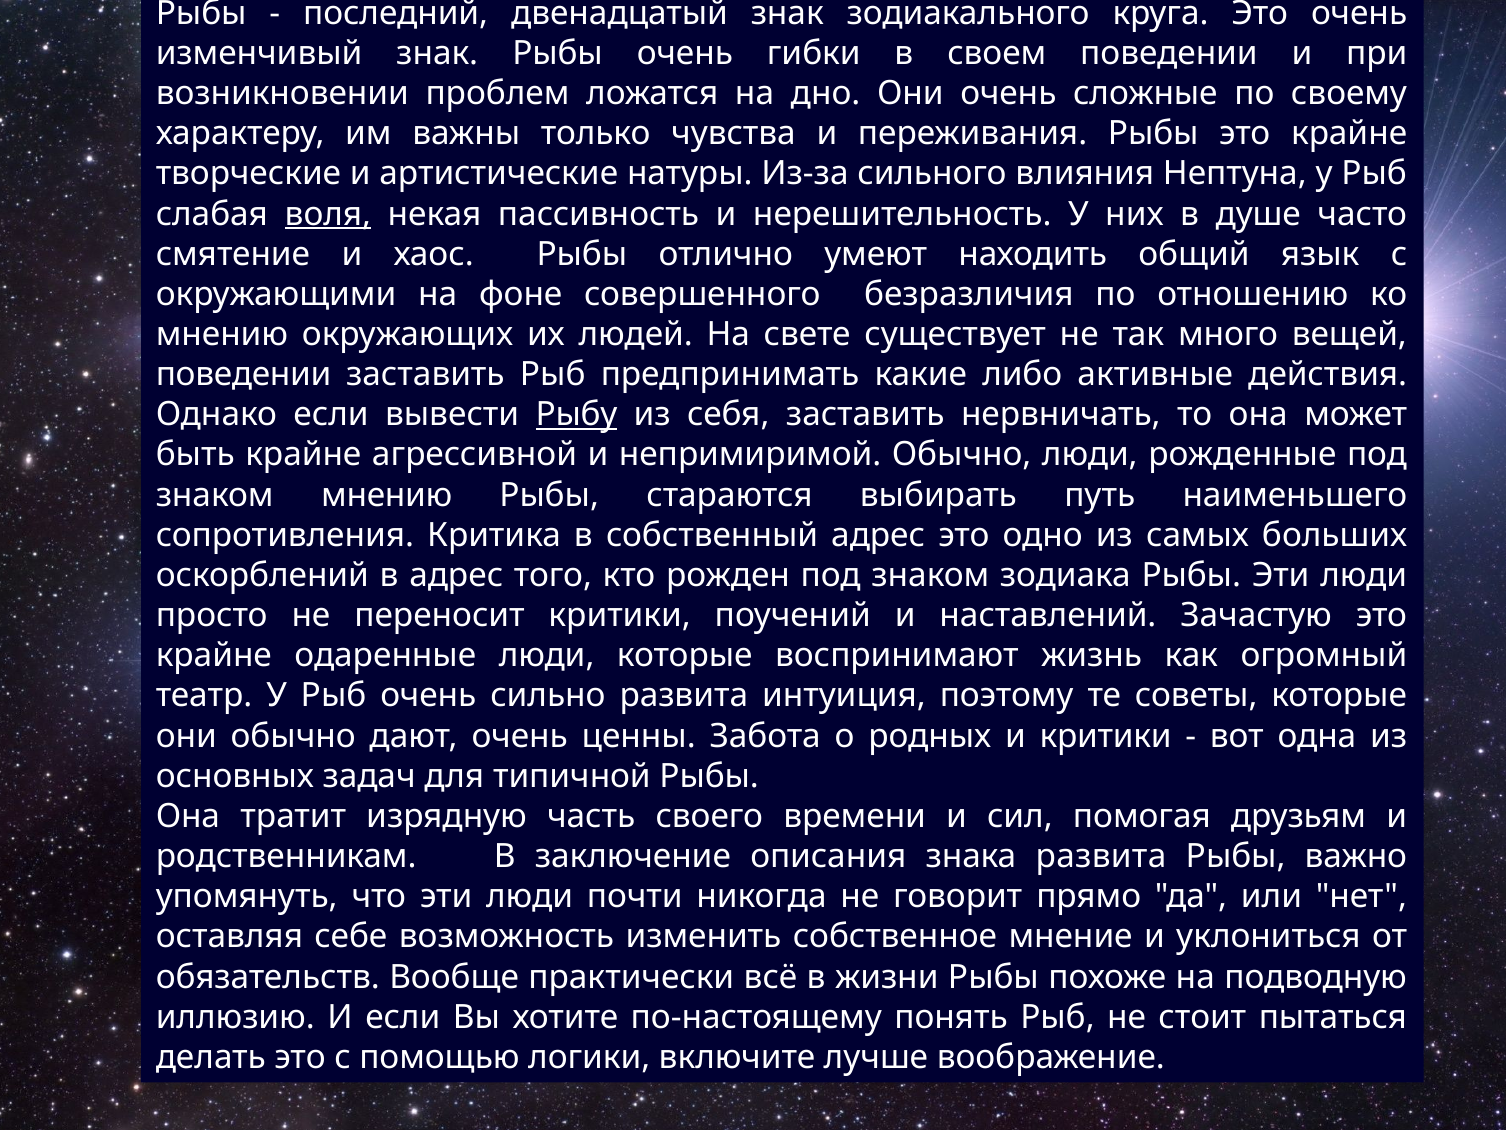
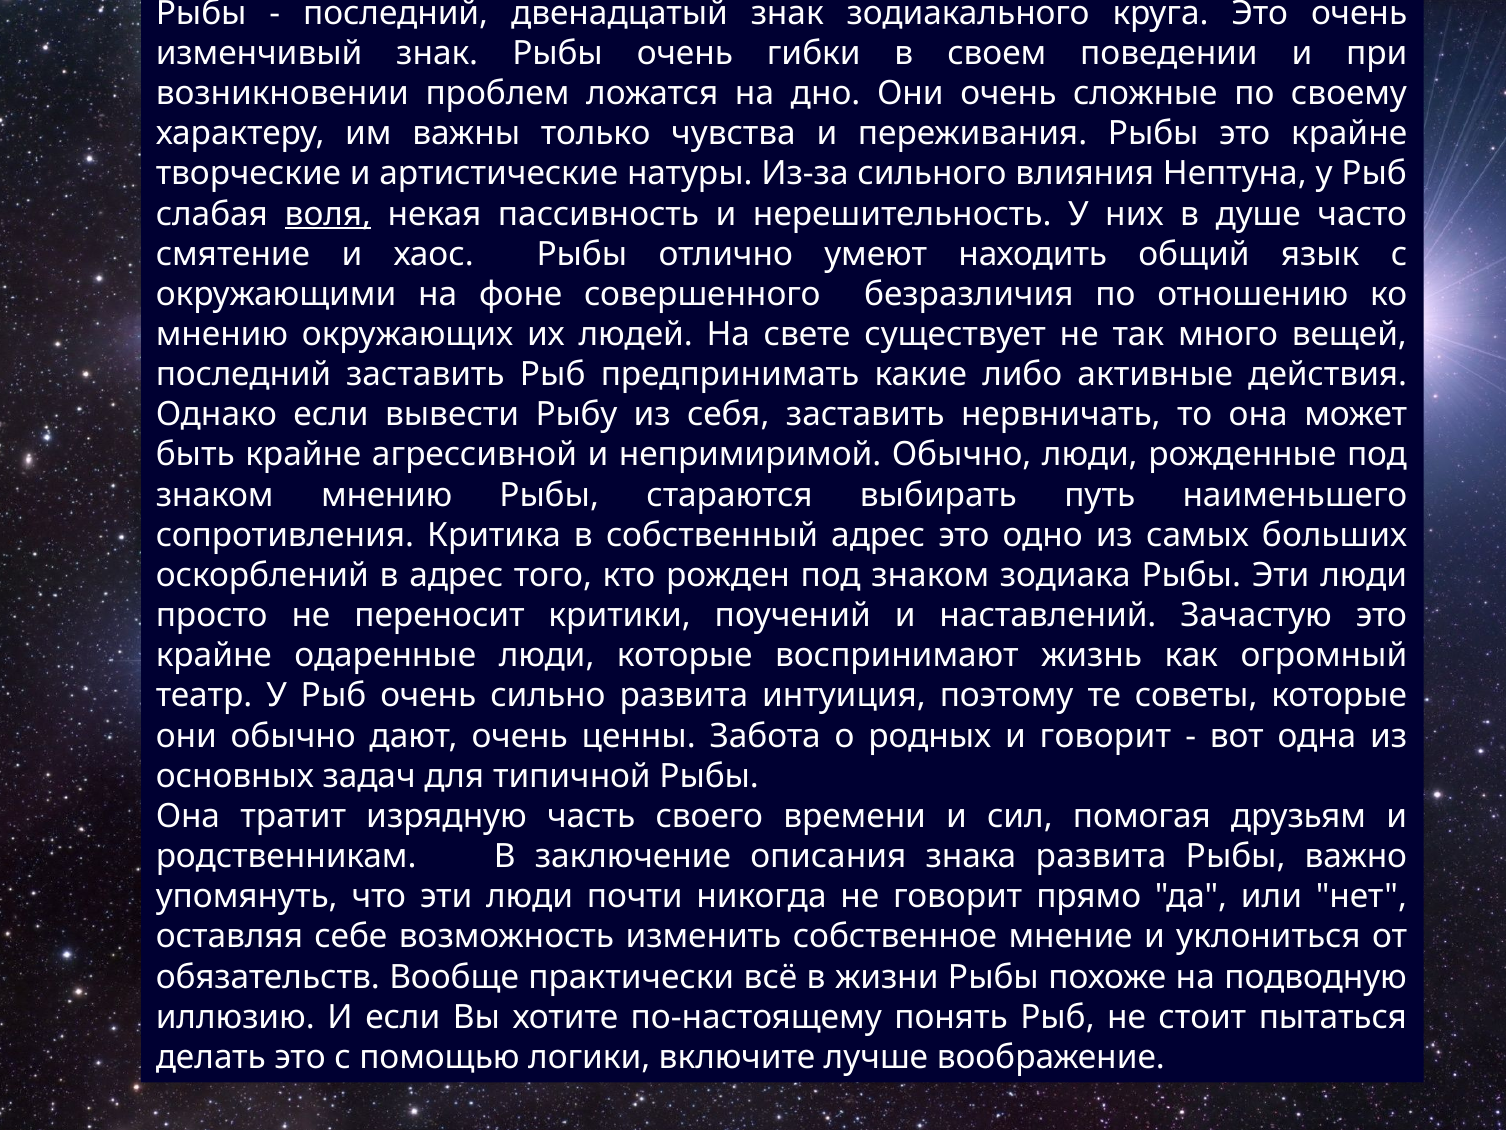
поведении: поведении -> последний (244, 374)
Рыбу underline: present -> none (577, 415)
и критики: критики -> говорит (1105, 736)
